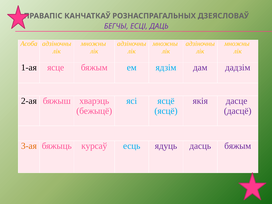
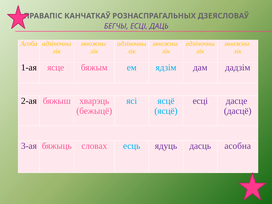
якія: якія -> есці (200, 101)
3-ая colour: orange -> purple (29, 146)
курсаў: курсаў -> словах (94, 146)
дасць бяжым: бяжым -> асобна (238, 146)
